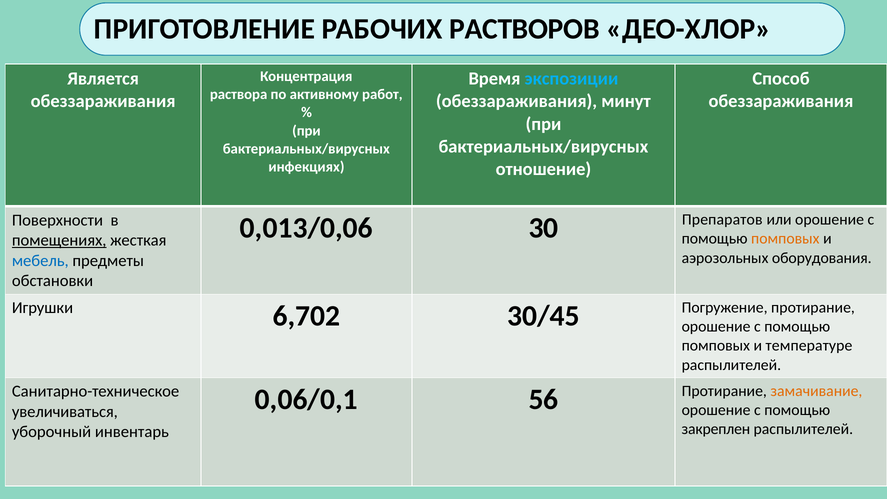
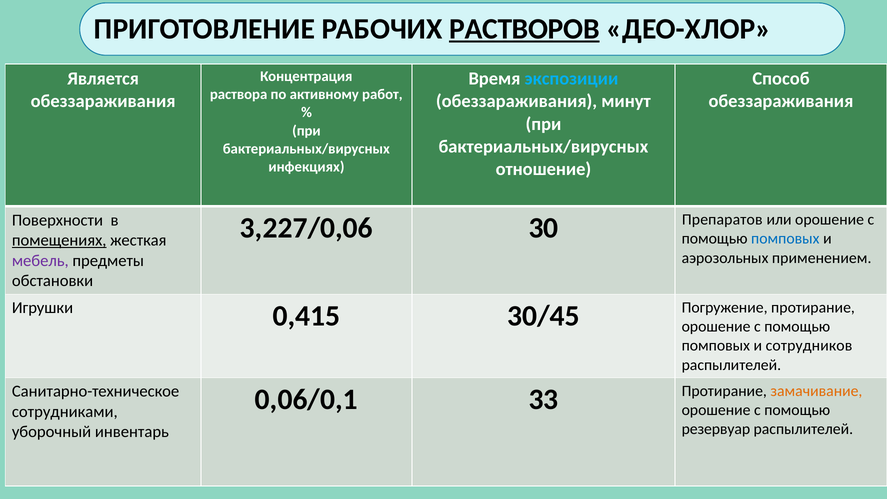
РАСТВОРОВ underline: none -> present (524, 29)
0,013/0,06: 0,013/0,06 -> 3,227/0,06 (306, 228)
помповых colour: orange -> blue (785, 239)
оборудования: оборудования -> применением (822, 258)
мебель colour: blue -> purple (40, 261)
6,702: 6,702 -> 0,415 (306, 316)
температуре: температуре -> сотрудников (809, 346)
56: 56 -> 33 (543, 399)
увеличиваться: увеличиваться -> сотрудниками (65, 412)
закреплен: закреплен -> резервуар (716, 429)
